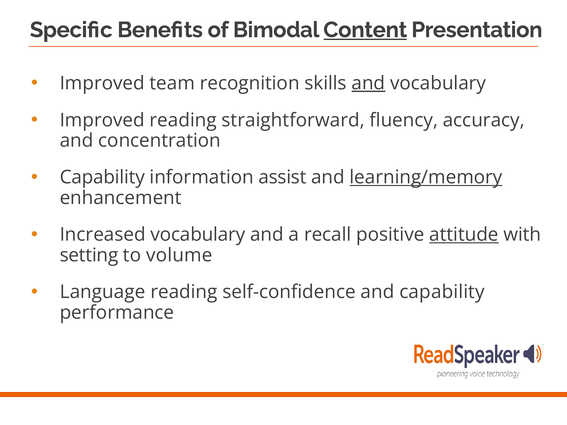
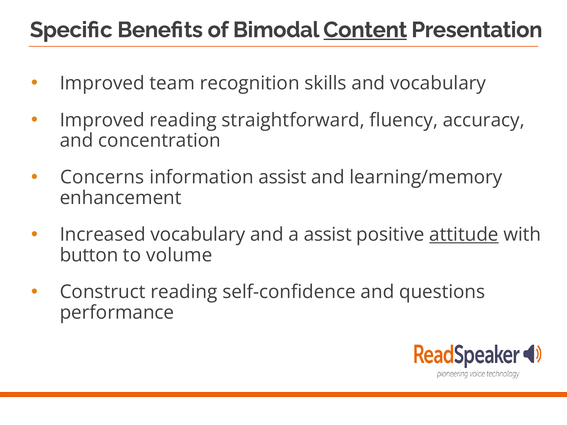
and underline: present -> none (368, 83)
Capability: Capability -> Concerns (102, 178)
learning/memory underline: present -> none (426, 178)
a recall: recall -> assist (328, 235)
setting: setting -> button (89, 255)
Language: Language -> Construct (103, 292)
and capability: capability -> questions (442, 292)
